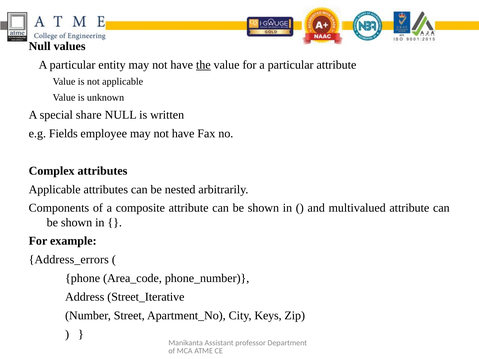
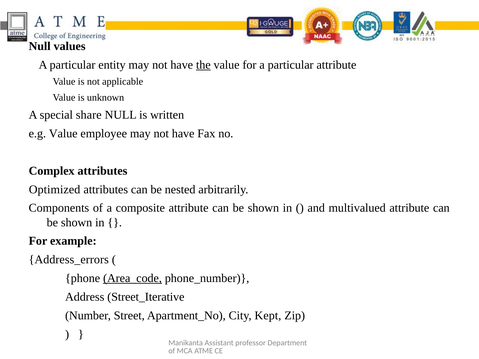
e.g Fields: Fields -> Value (63, 134)
Applicable: Applicable -> Optimized (55, 190)
Area_code underline: none -> present (132, 278)
Keys: Keys -> Kept (268, 316)
